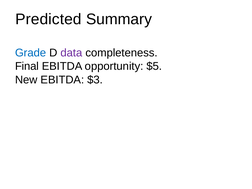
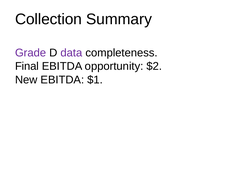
Predicted: Predicted -> Collection (48, 19)
Grade colour: blue -> purple (31, 53)
$5: $5 -> $2 (154, 66)
$3: $3 -> $1 (95, 80)
